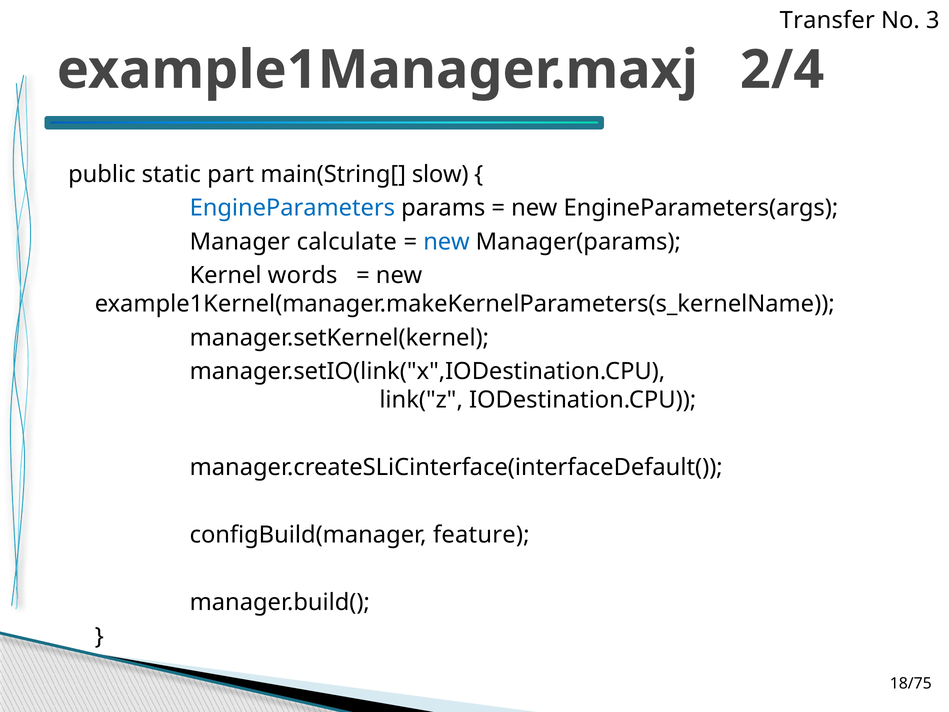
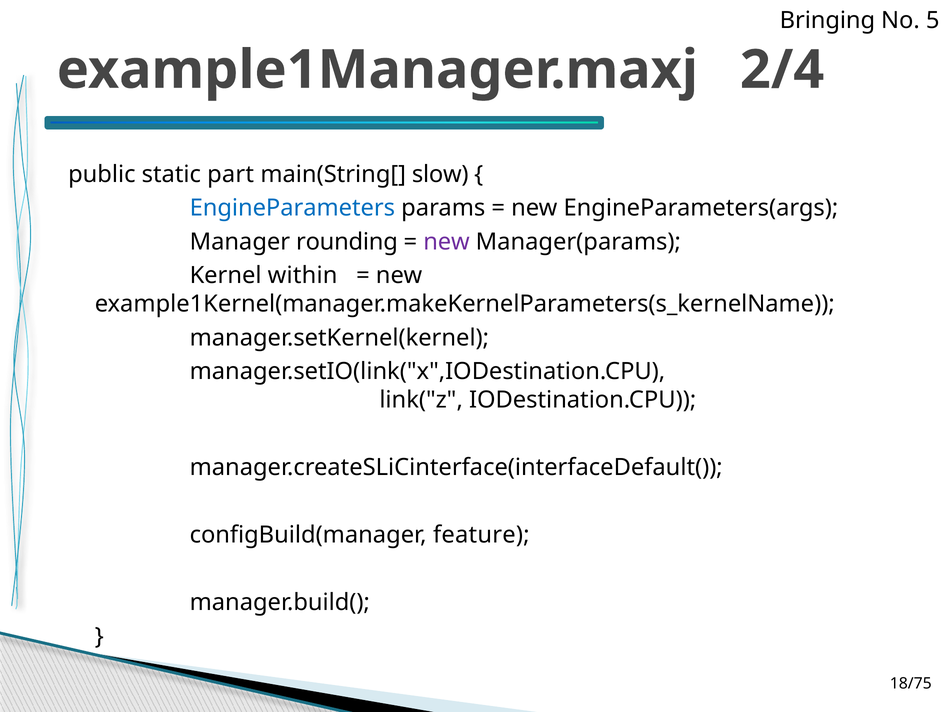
Transfer: Transfer -> Bringing (827, 21)
3: 3 -> 5 (933, 21)
calculate: calculate -> rounding (347, 242)
new colour: blue -> purple (447, 242)
words: words -> within (303, 276)
